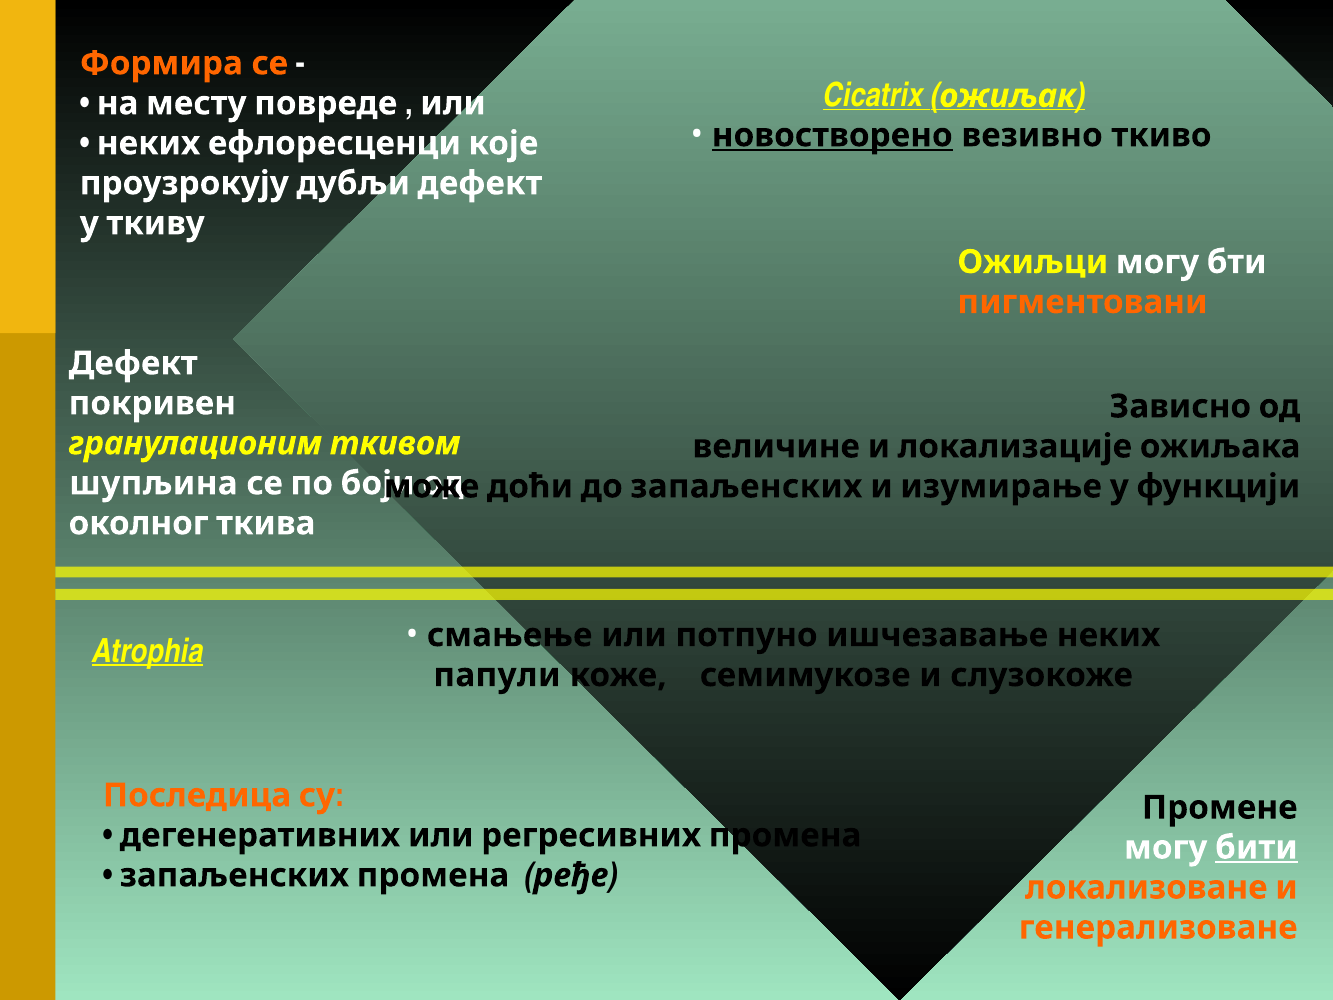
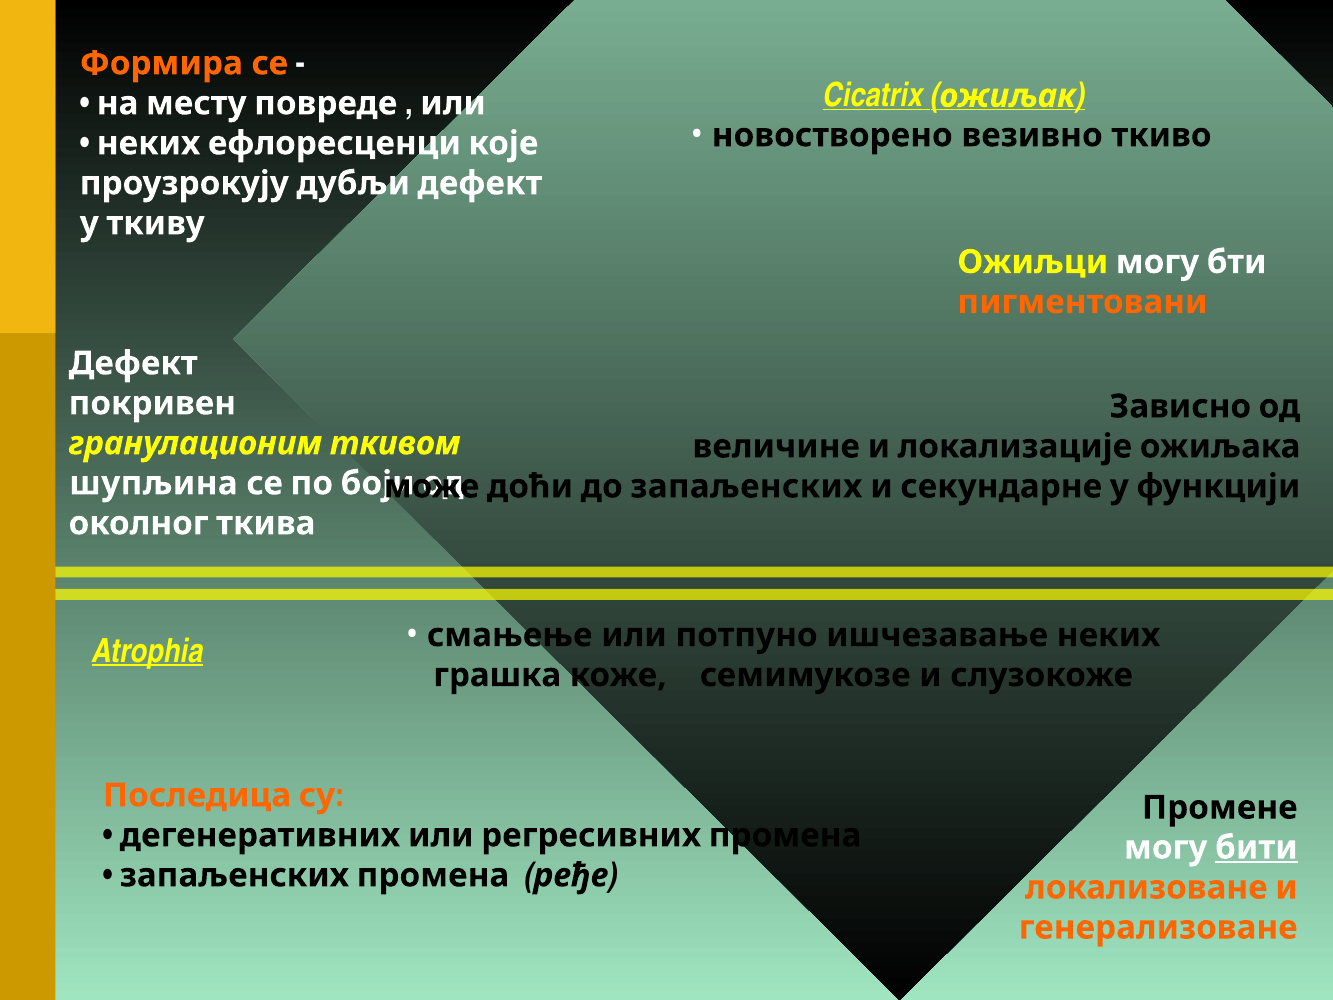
новостворено underline: present -> none (832, 135)
изумирање: изумирање -> секундарне (1001, 486)
папули: папули -> грашка (497, 675)
